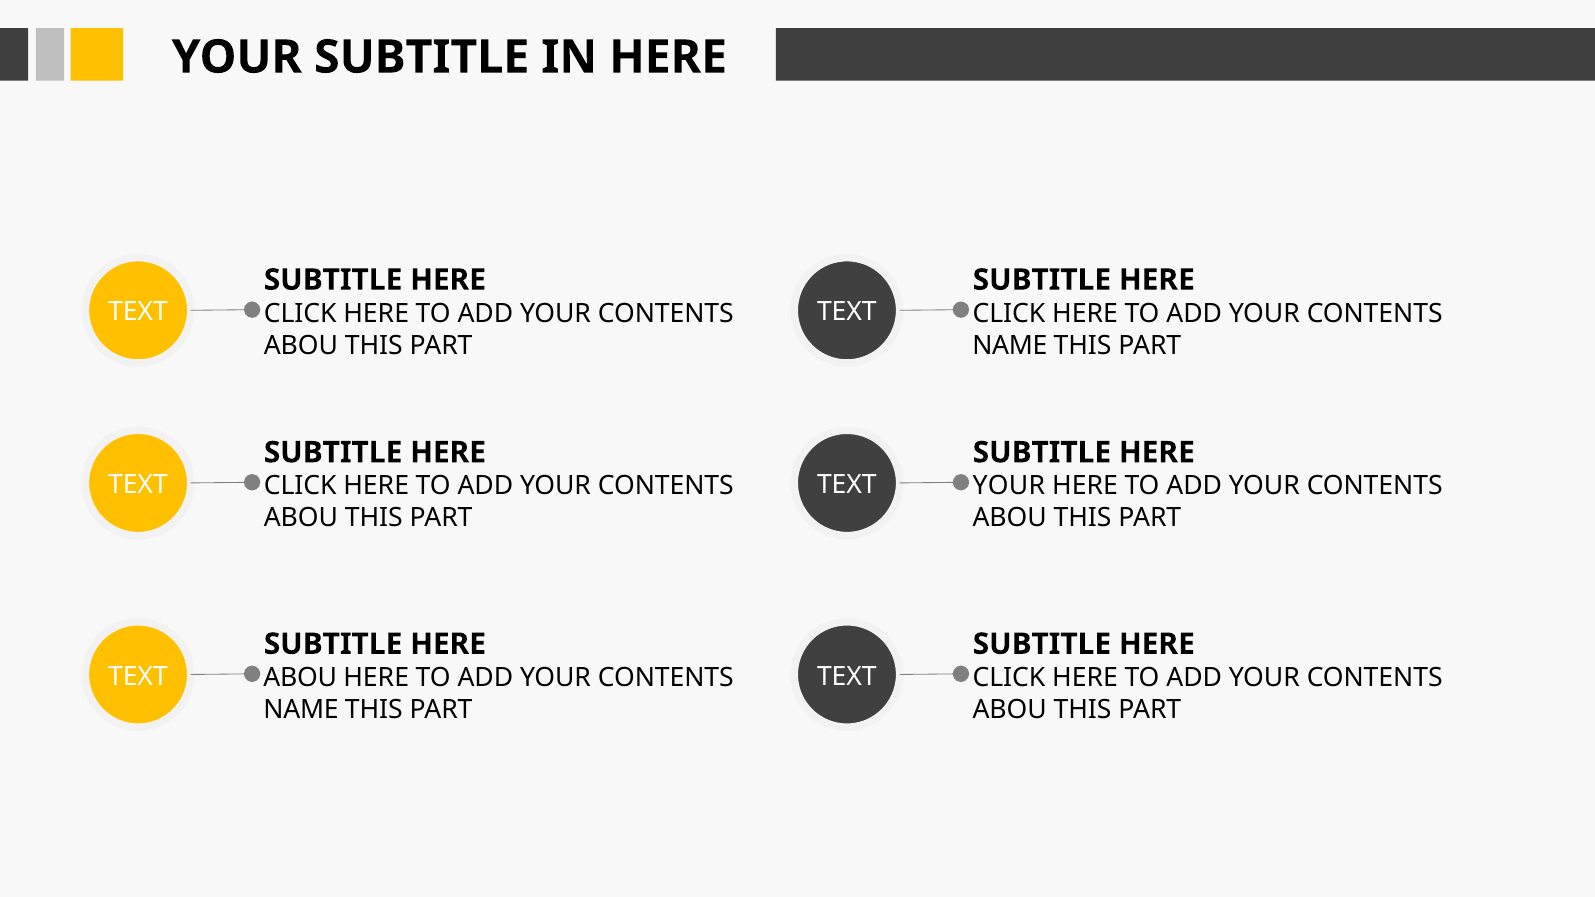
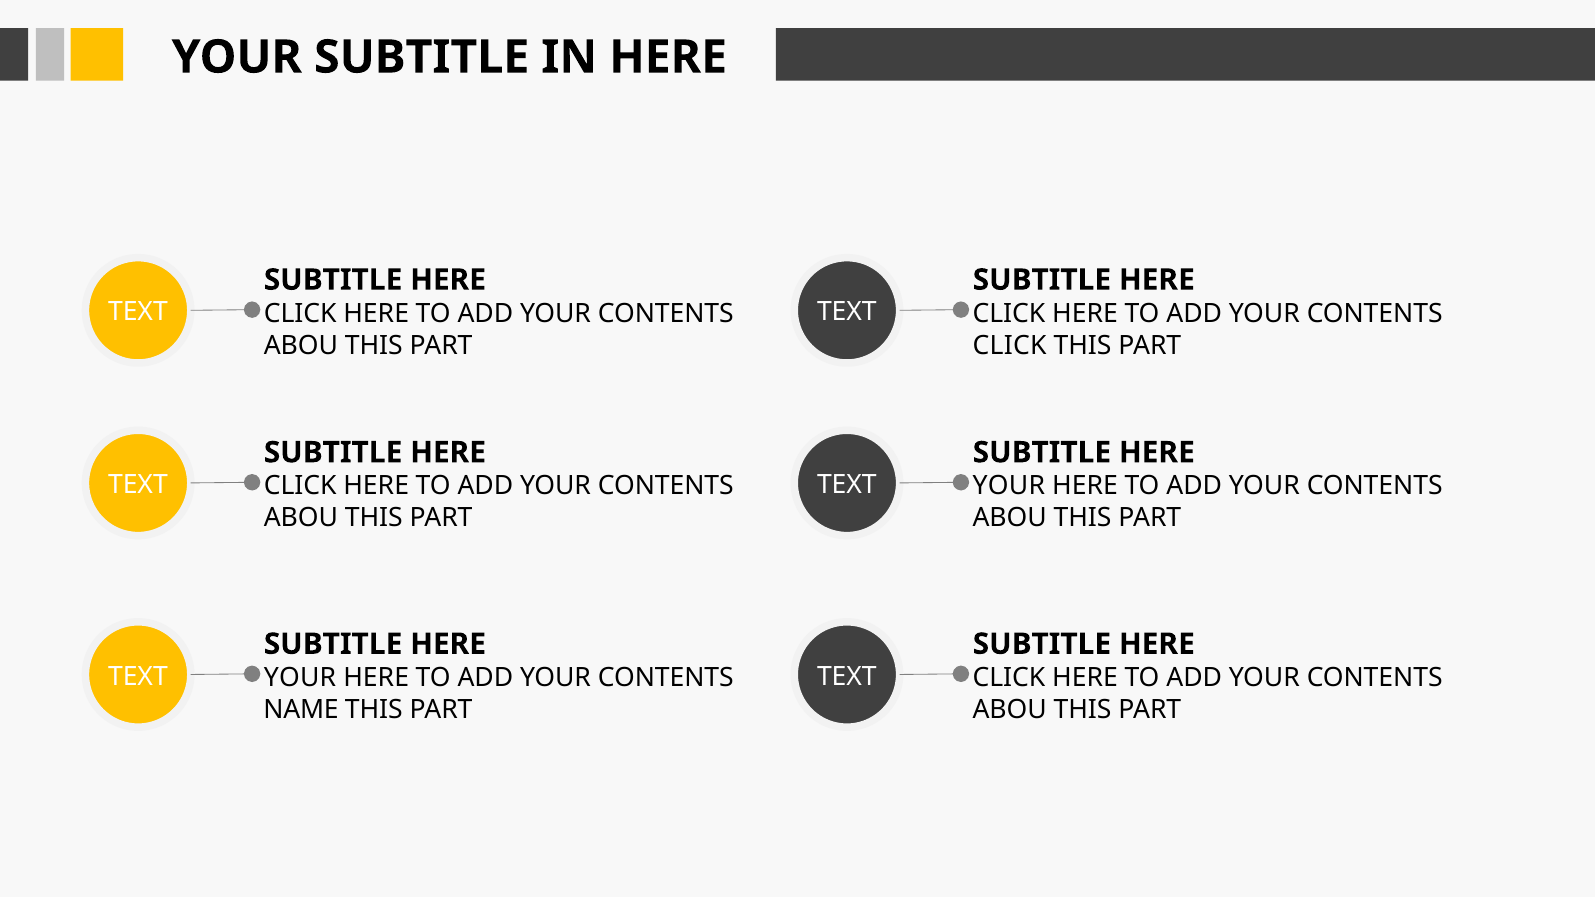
NAME: NAME -> CLICK (1010, 345)
ABOU: ABOU -> YOUR (300, 678)
